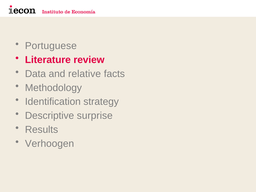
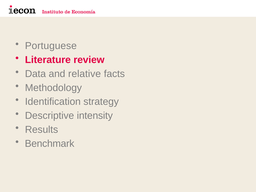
surprise: surprise -> intensity (95, 116)
Verhoogen: Verhoogen -> Benchmark (50, 144)
